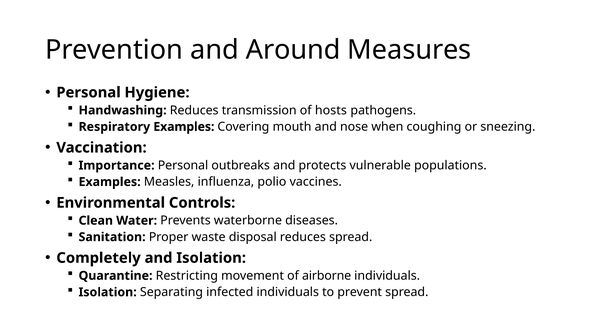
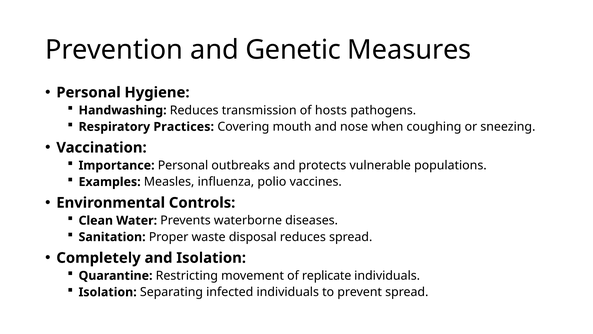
Around: Around -> Genetic (293, 50)
Respiratory Examples: Examples -> Practices (184, 127)
airborne: airborne -> replicate (327, 275)
